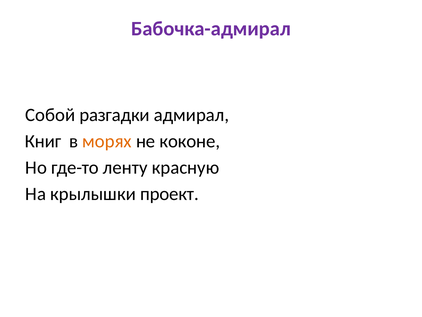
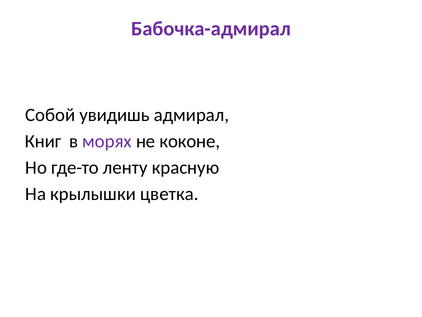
разгадки: разгадки -> увидишь (115, 115)
морях colour: orange -> purple (107, 141)
проект: проект -> цветка (169, 194)
